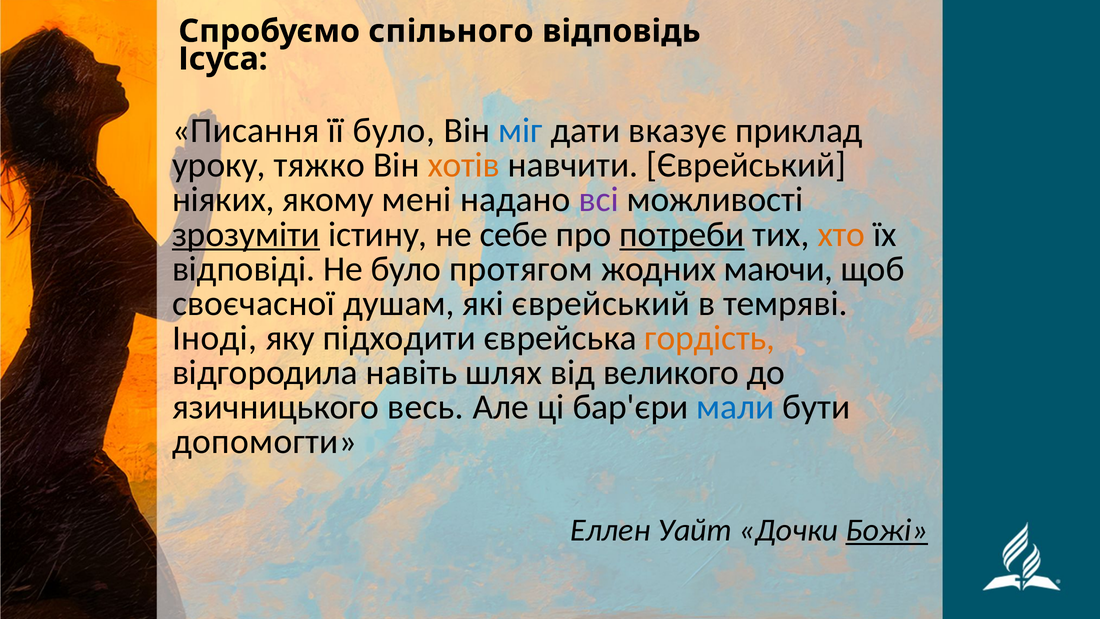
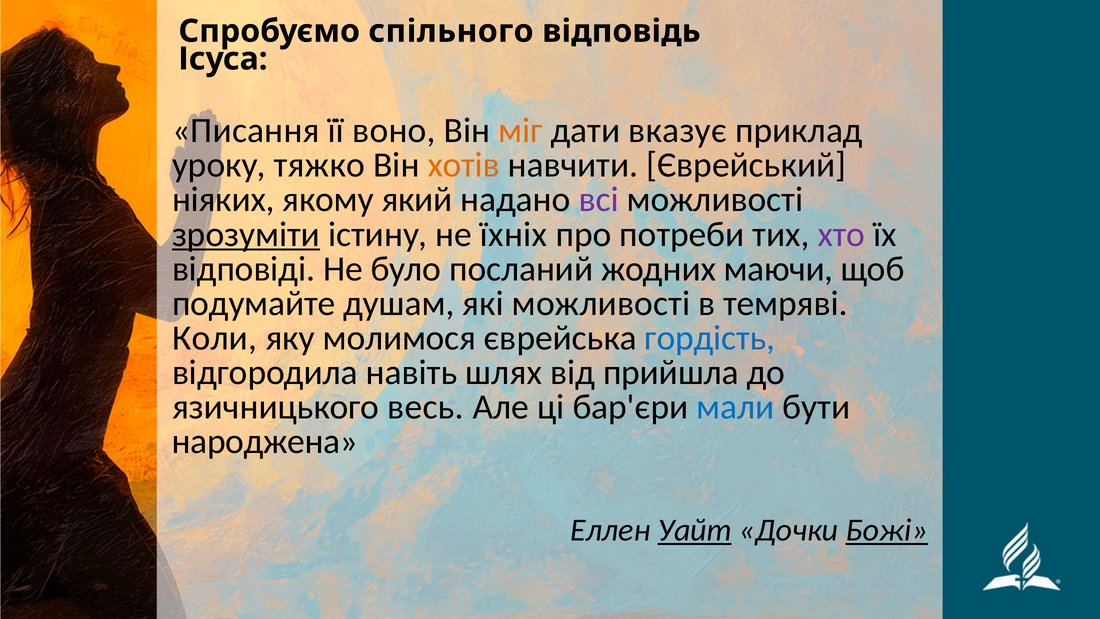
її було: було -> воно (394, 131)
міг colour: blue -> orange (520, 131)
мені: мені -> який (417, 200)
себе: себе -> їхніх (514, 234)
потреби underline: present -> none (682, 234)
хто colour: orange -> purple (841, 234)
протягом: протягом -> посланий (521, 269)
своєчасної: своєчасної -> подумайте (254, 303)
які єврейський: єврейський -> можливості (601, 303)
Іноді: Іноді -> Коли (215, 338)
підходити: підходити -> молимося (399, 338)
гордість colour: orange -> blue (710, 338)
великого: великого -> прийшла (671, 372)
допомогти: допомогти -> народжена (265, 442)
Уайт underline: none -> present (695, 530)
